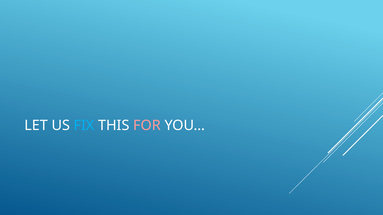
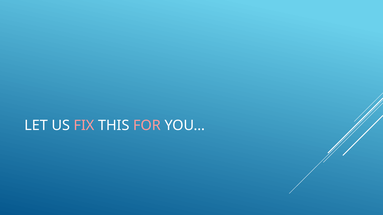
FIX colour: light blue -> pink (84, 126)
